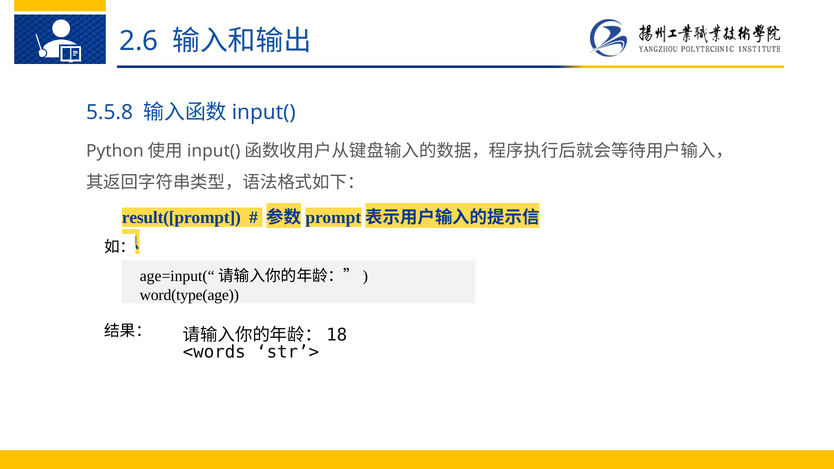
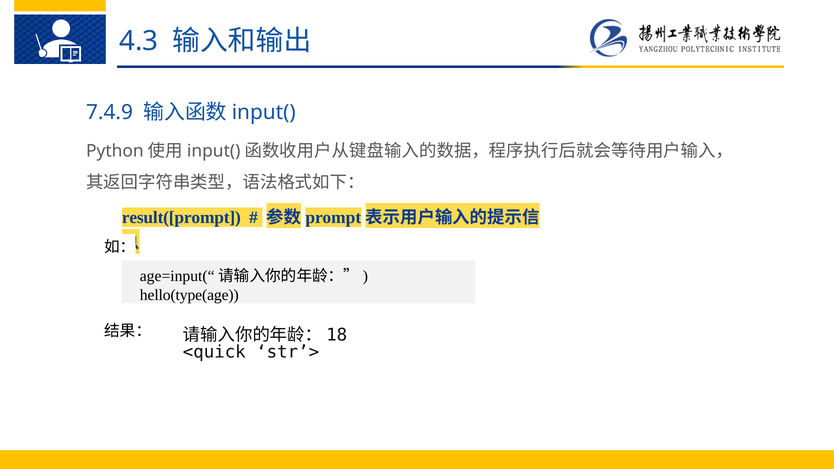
2.6: 2.6 -> 4.3 (139, 41)
5.5.8: 5.5.8 -> 7.4.9 (109, 112)
word(type(age: word(type(age -> hello(type(age (189, 295)
<words: <words -> <quick (214, 352)
